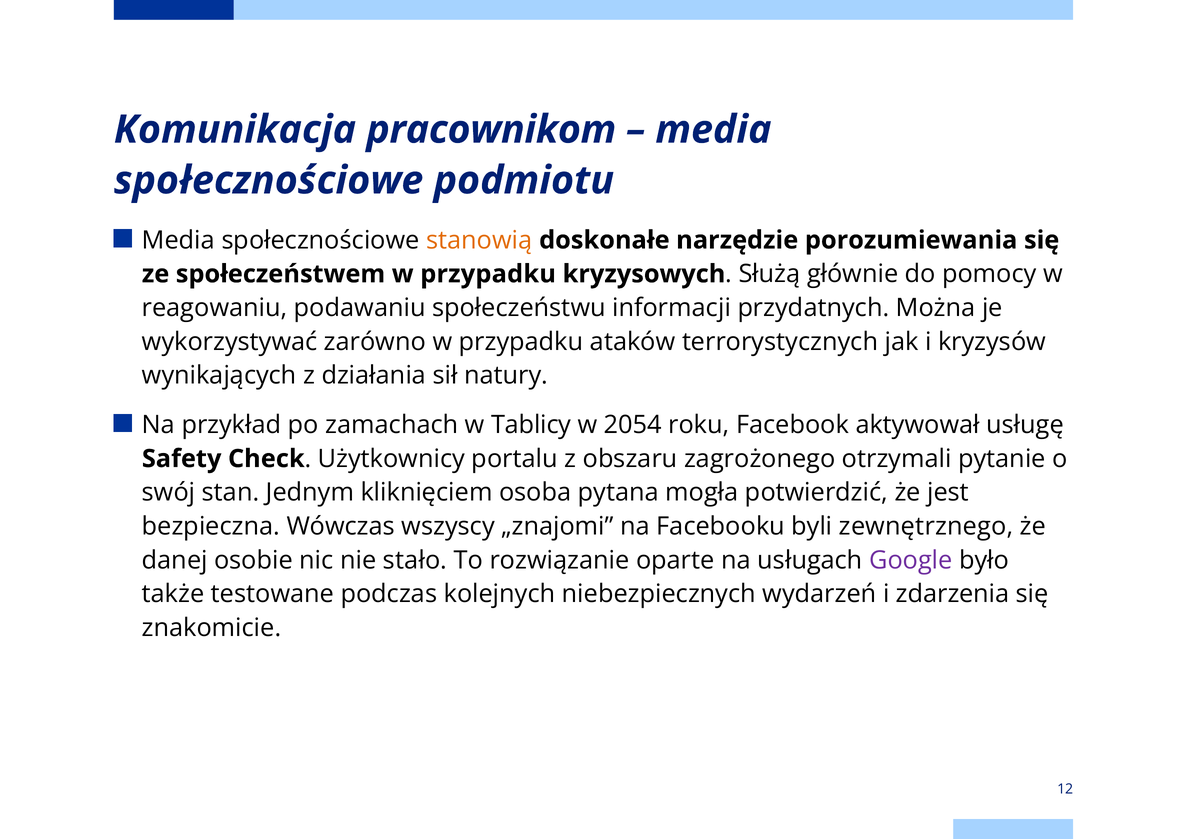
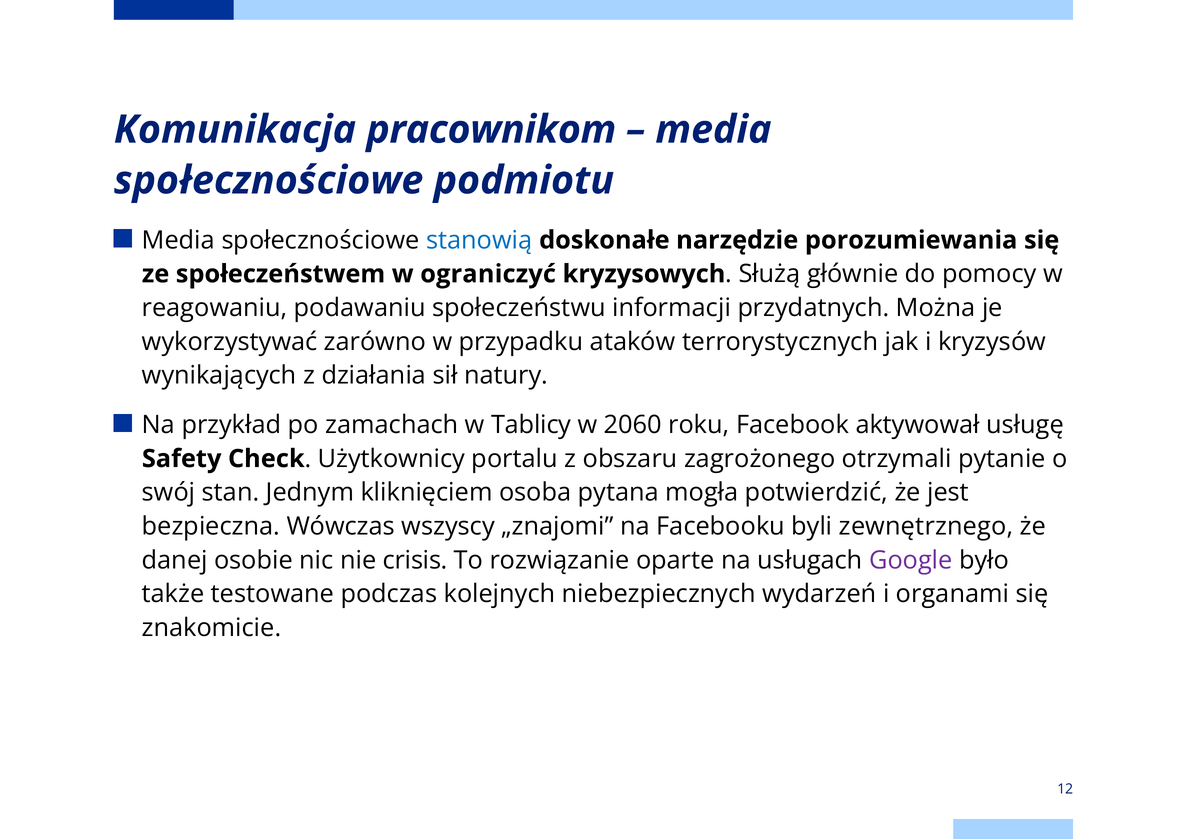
stanowią colour: orange -> blue (479, 240)
społeczeństwem w przypadku: przypadku -> ograniczyć (488, 274)
2054: 2054 -> 2060 (633, 425)
stało: stało -> crisis (415, 560)
zdarzenia: zdarzenia -> organami (953, 594)
